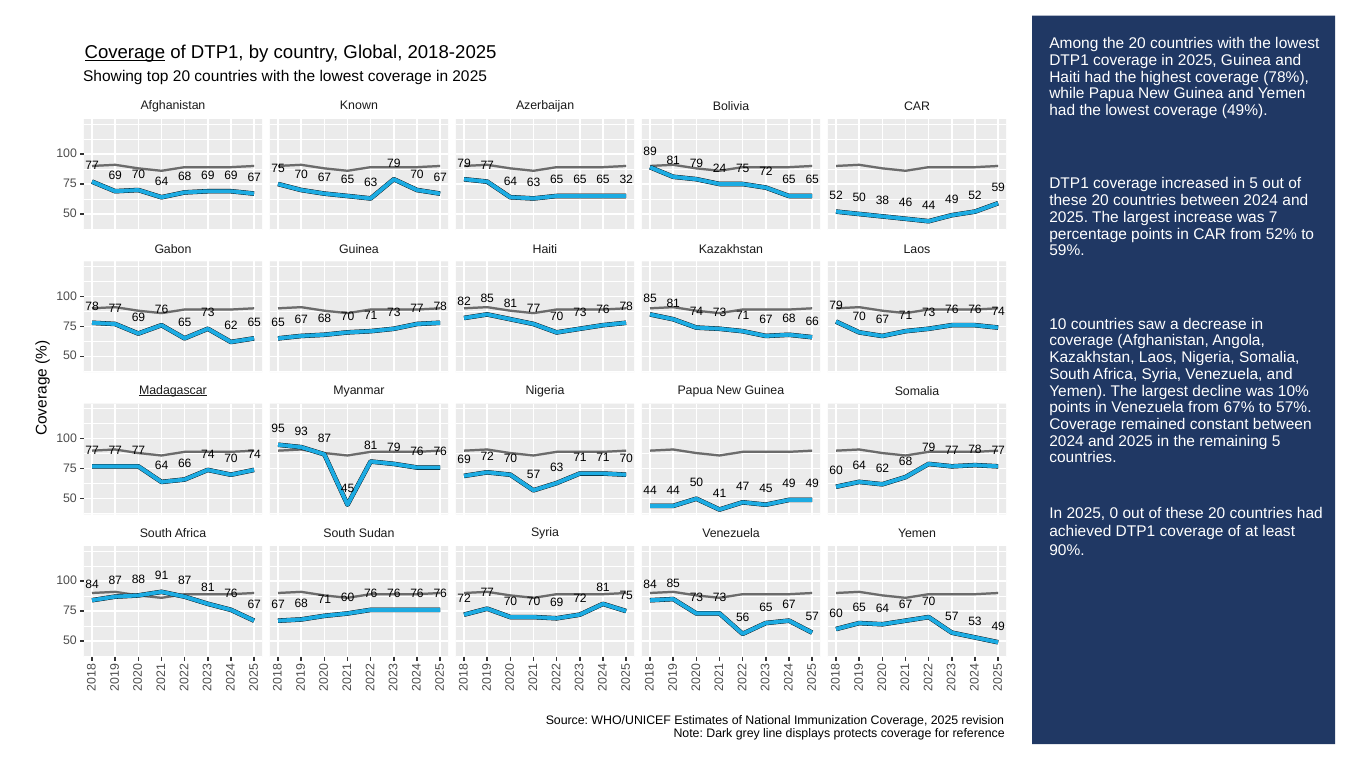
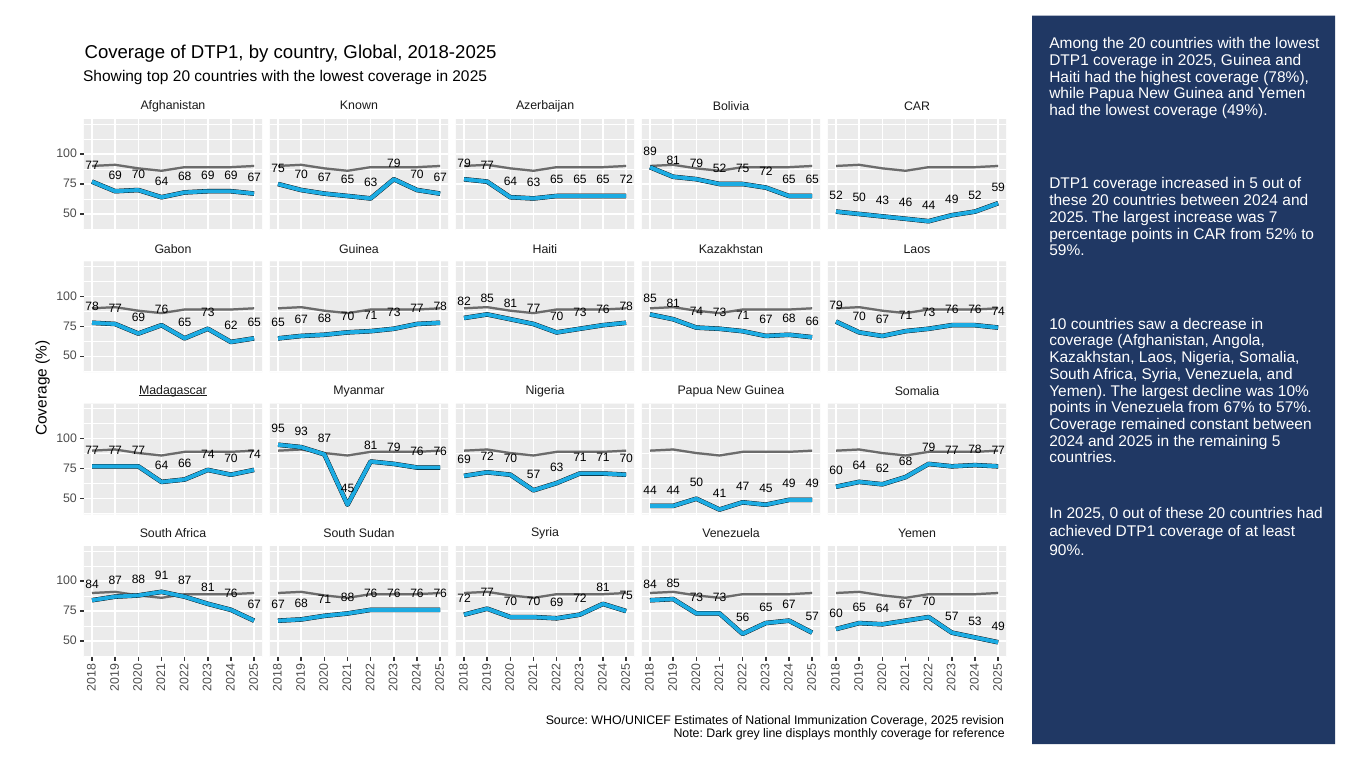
Coverage underline: present -> none (125, 52)
79 24: 24 -> 52 (720, 168)
65 32: 32 -> 72 (626, 180)
38: 38 -> 43 (882, 201)
71 60: 60 -> 88 (348, 598)
protects: protects -> monthly (855, 734)
